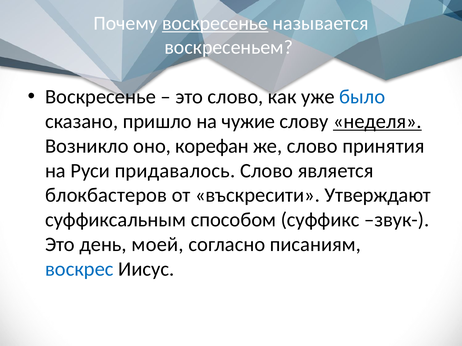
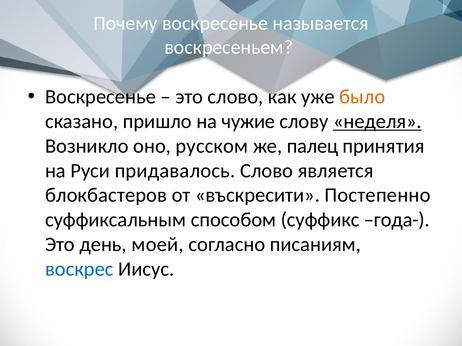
воскресенье underline: present -> none (215, 23)
было colour: blue -> orange (362, 97)
корефан: корефан -> русском (212, 146)
же слово: слово -> палец (312, 146)
Утверждают: Утверждают -> Постепенно (378, 196)
звук-: звук- -> года- (397, 220)
